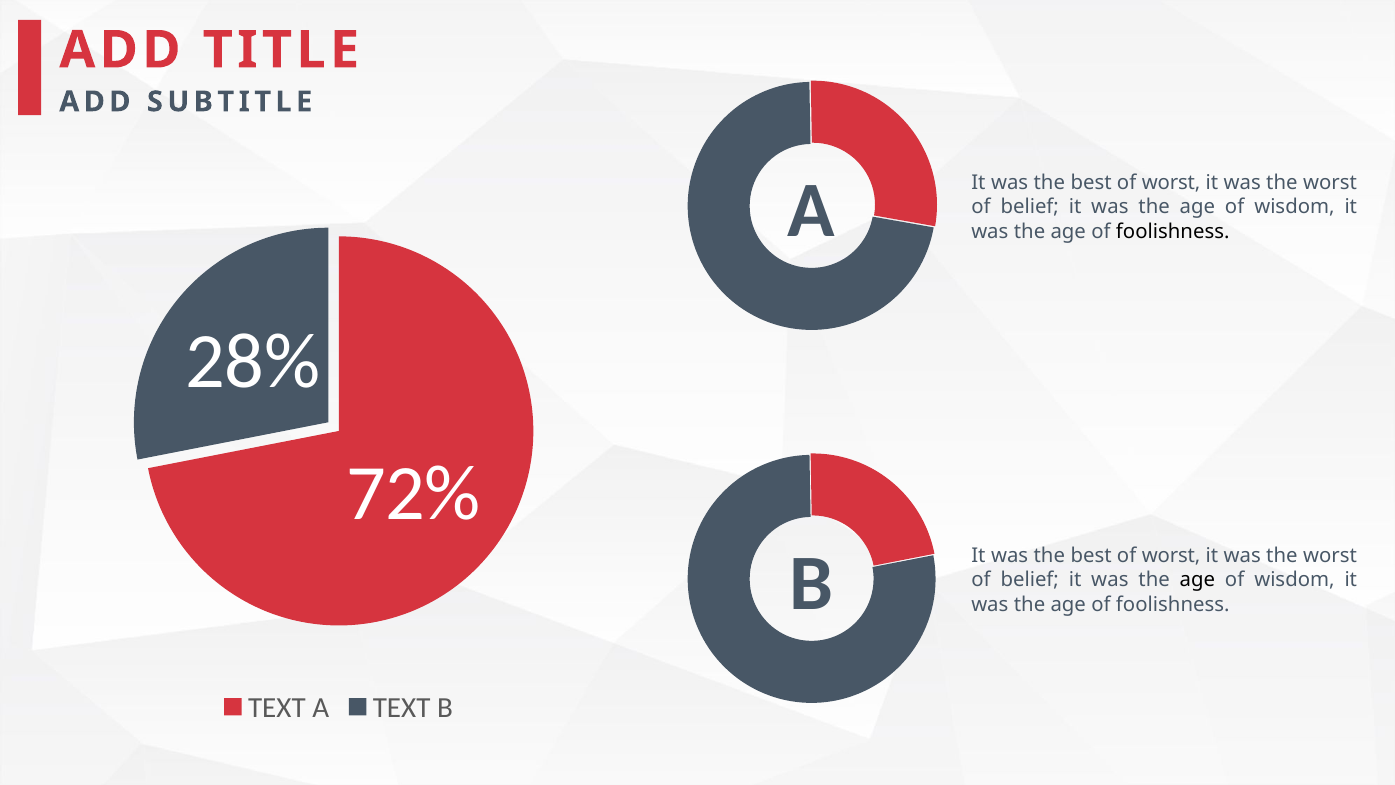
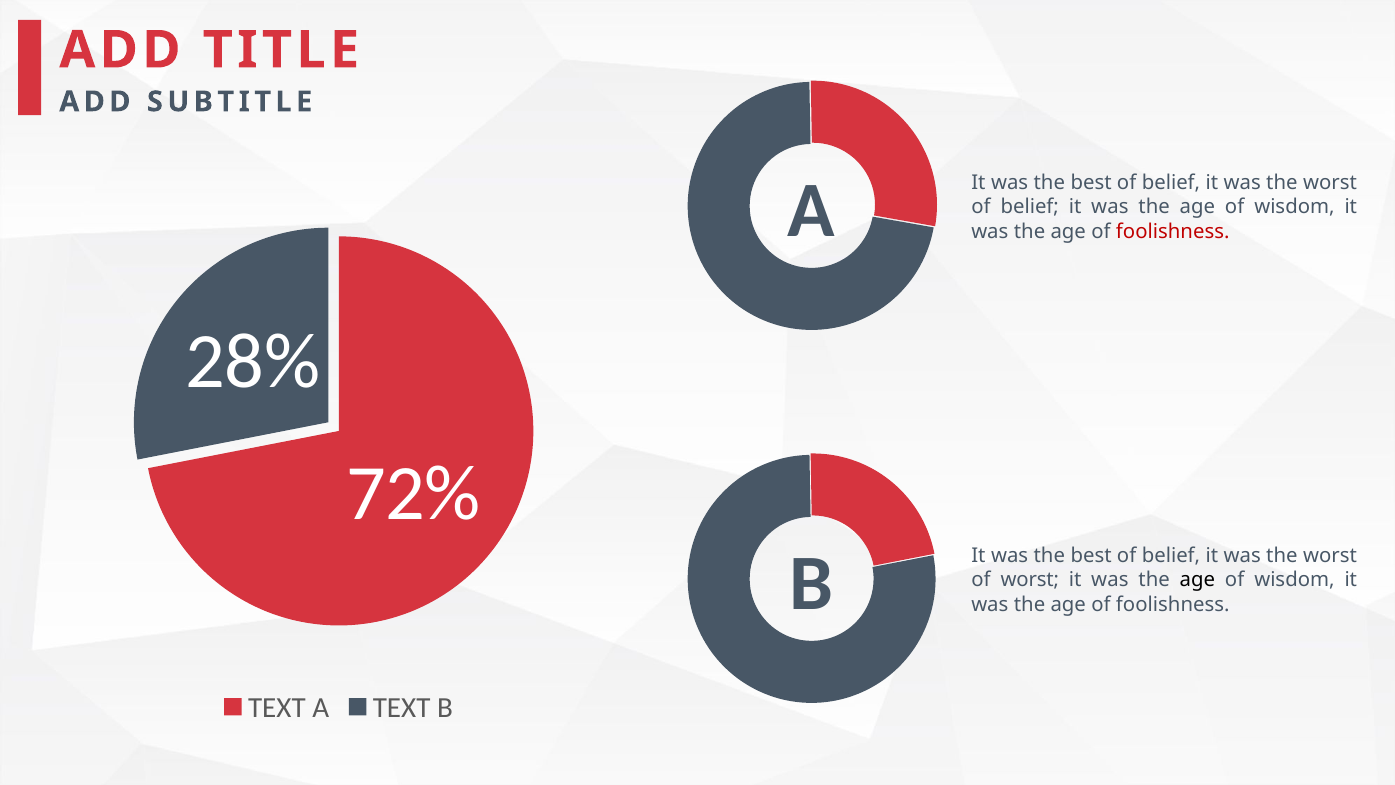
worst: worst -> belief (1171, 182)
foolishness colour: black -> red (1173, 231)
worst: worst -> belief (1171, 555)
belief: belief -> worst (1030, 580)
